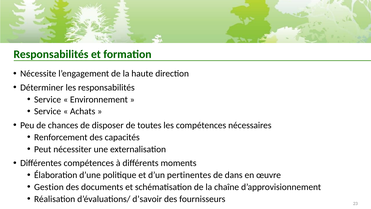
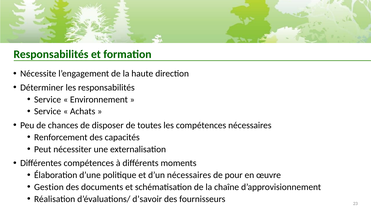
d’un pertinentes: pertinentes -> nécessaires (189, 175)
dans: dans -> pour (234, 175)
